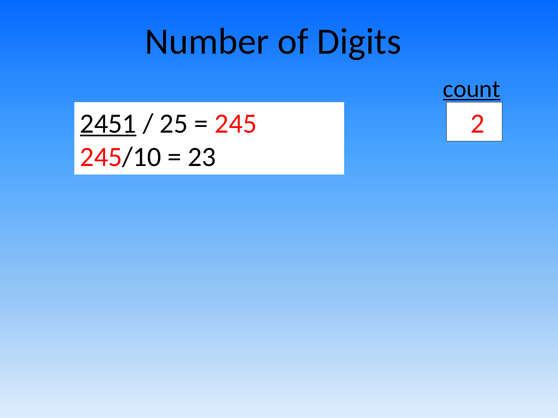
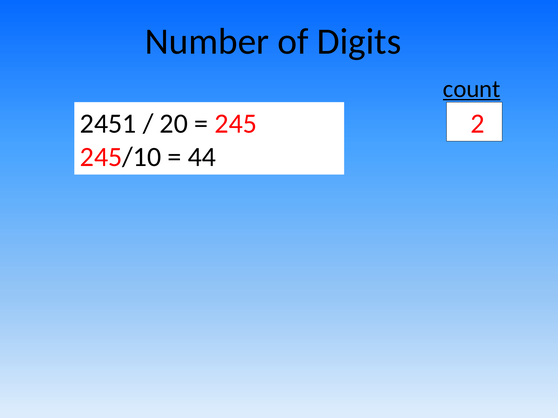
2451 underline: present -> none (108, 124)
25: 25 -> 20 (174, 124)
23: 23 -> 44 (202, 157)
